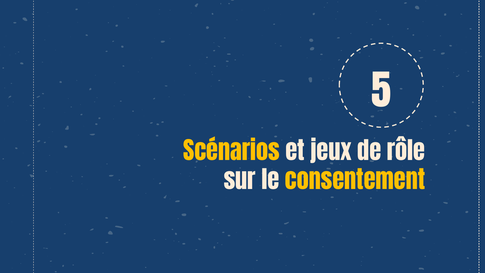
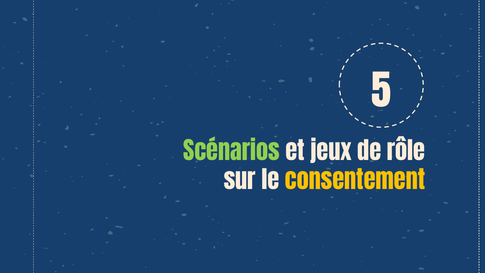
Scénarios colour: yellow -> light green (231, 152)
